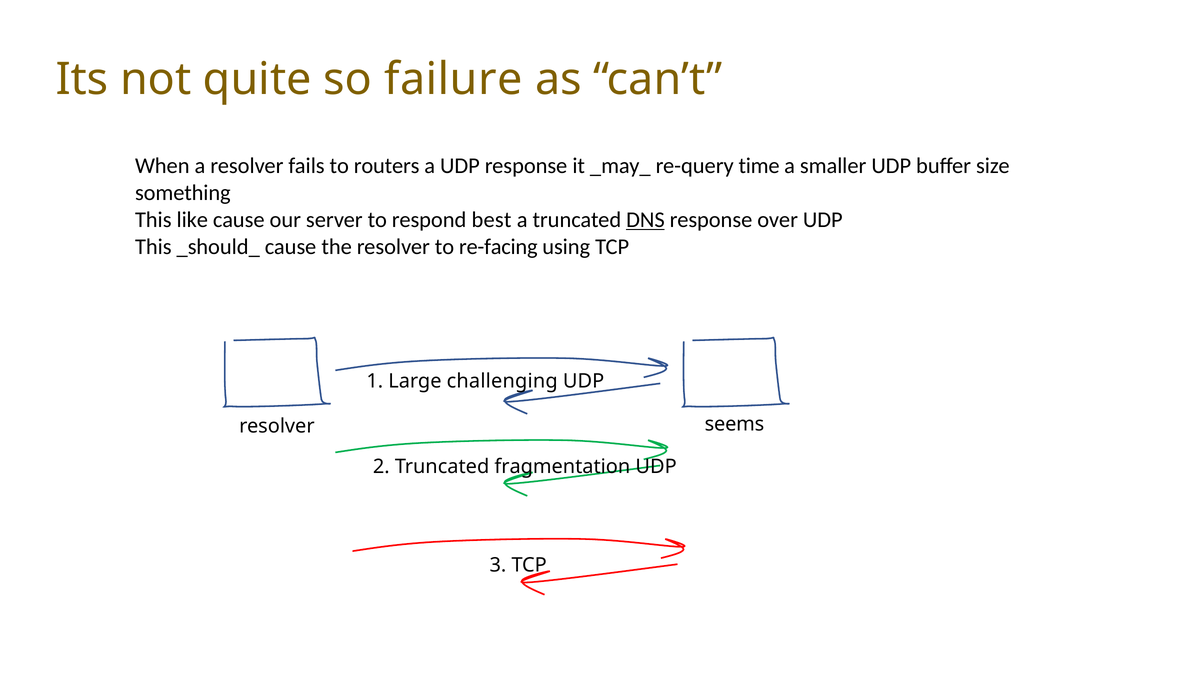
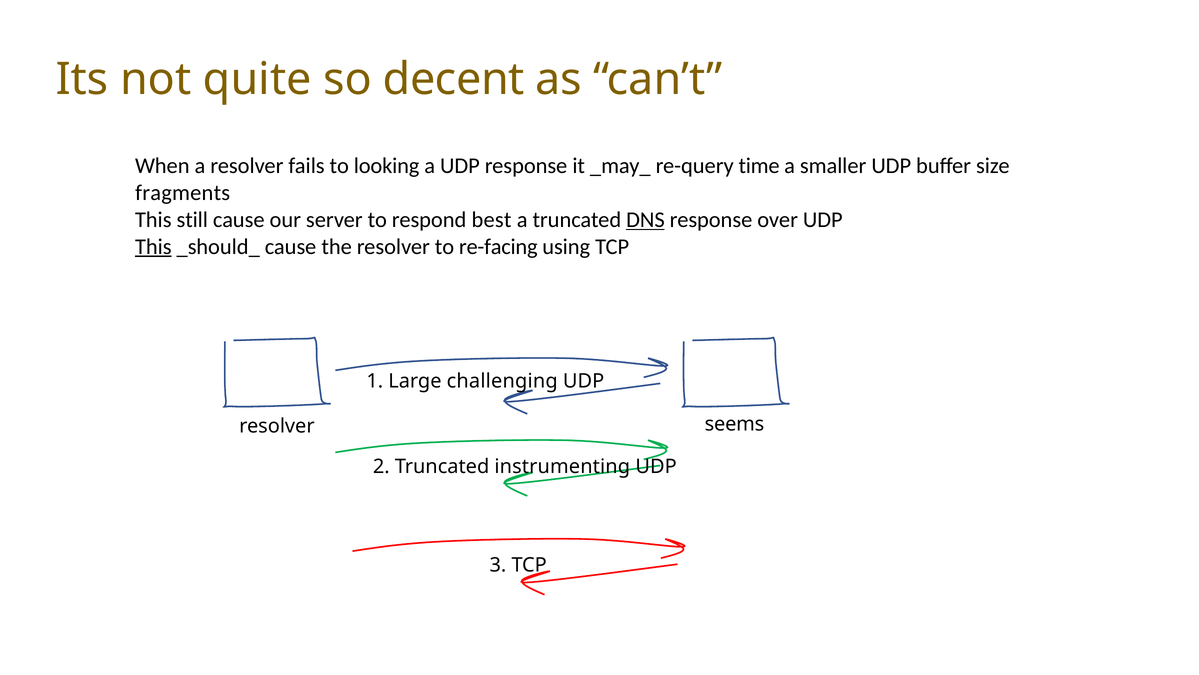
failure: failure -> decent (454, 79)
routers: routers -> looking (387, 166)
something: something -> fragments (183, 193)
like: like -> still (192, 220)
This underline: none -> present (153, 247)
fragmentation: fragmentation -> instrumenting (562, 466)
